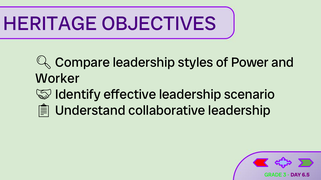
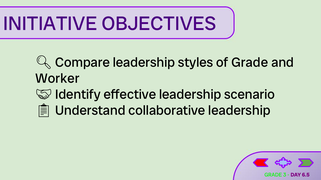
HERITAGE: HERITAGE -> INITIATIVE (50, 24)
of Power: Power -> Grade (250, 63)
